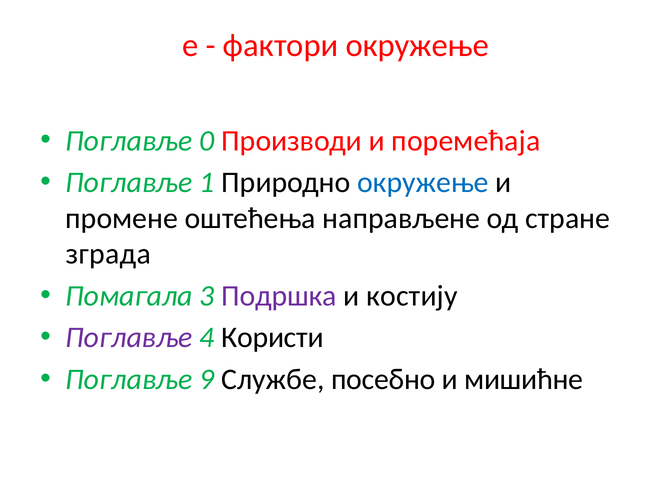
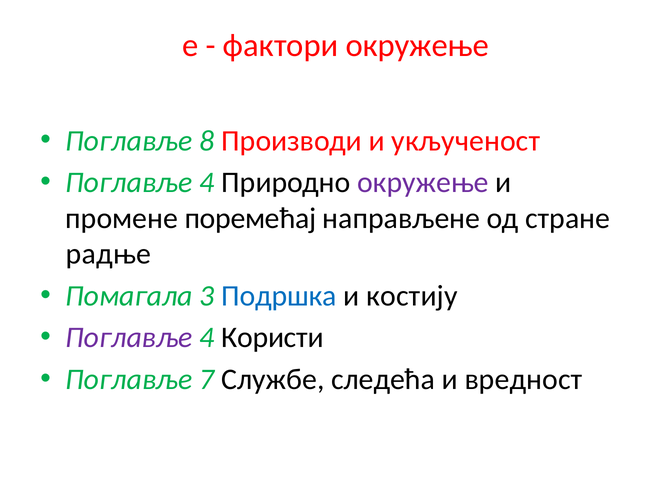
0: 0 -> 8 (207, 141)
поремећаја: поремећаја -> укљученост (466, 141)
1: 1 -> 4 (207, 183)
окружење colour: blue -> purple (423, 183)
оштећења: оштећења -> поремећај (250, 218)
зграда: зграда -> радње (109, 254)
Подршка colour: purple -> blue (279, 296)
9: 9 -> 7 (207, 380)
посебно: посебно -> следећа (383, 380)
мишићне: мишићне -> вредност (524, 380)
